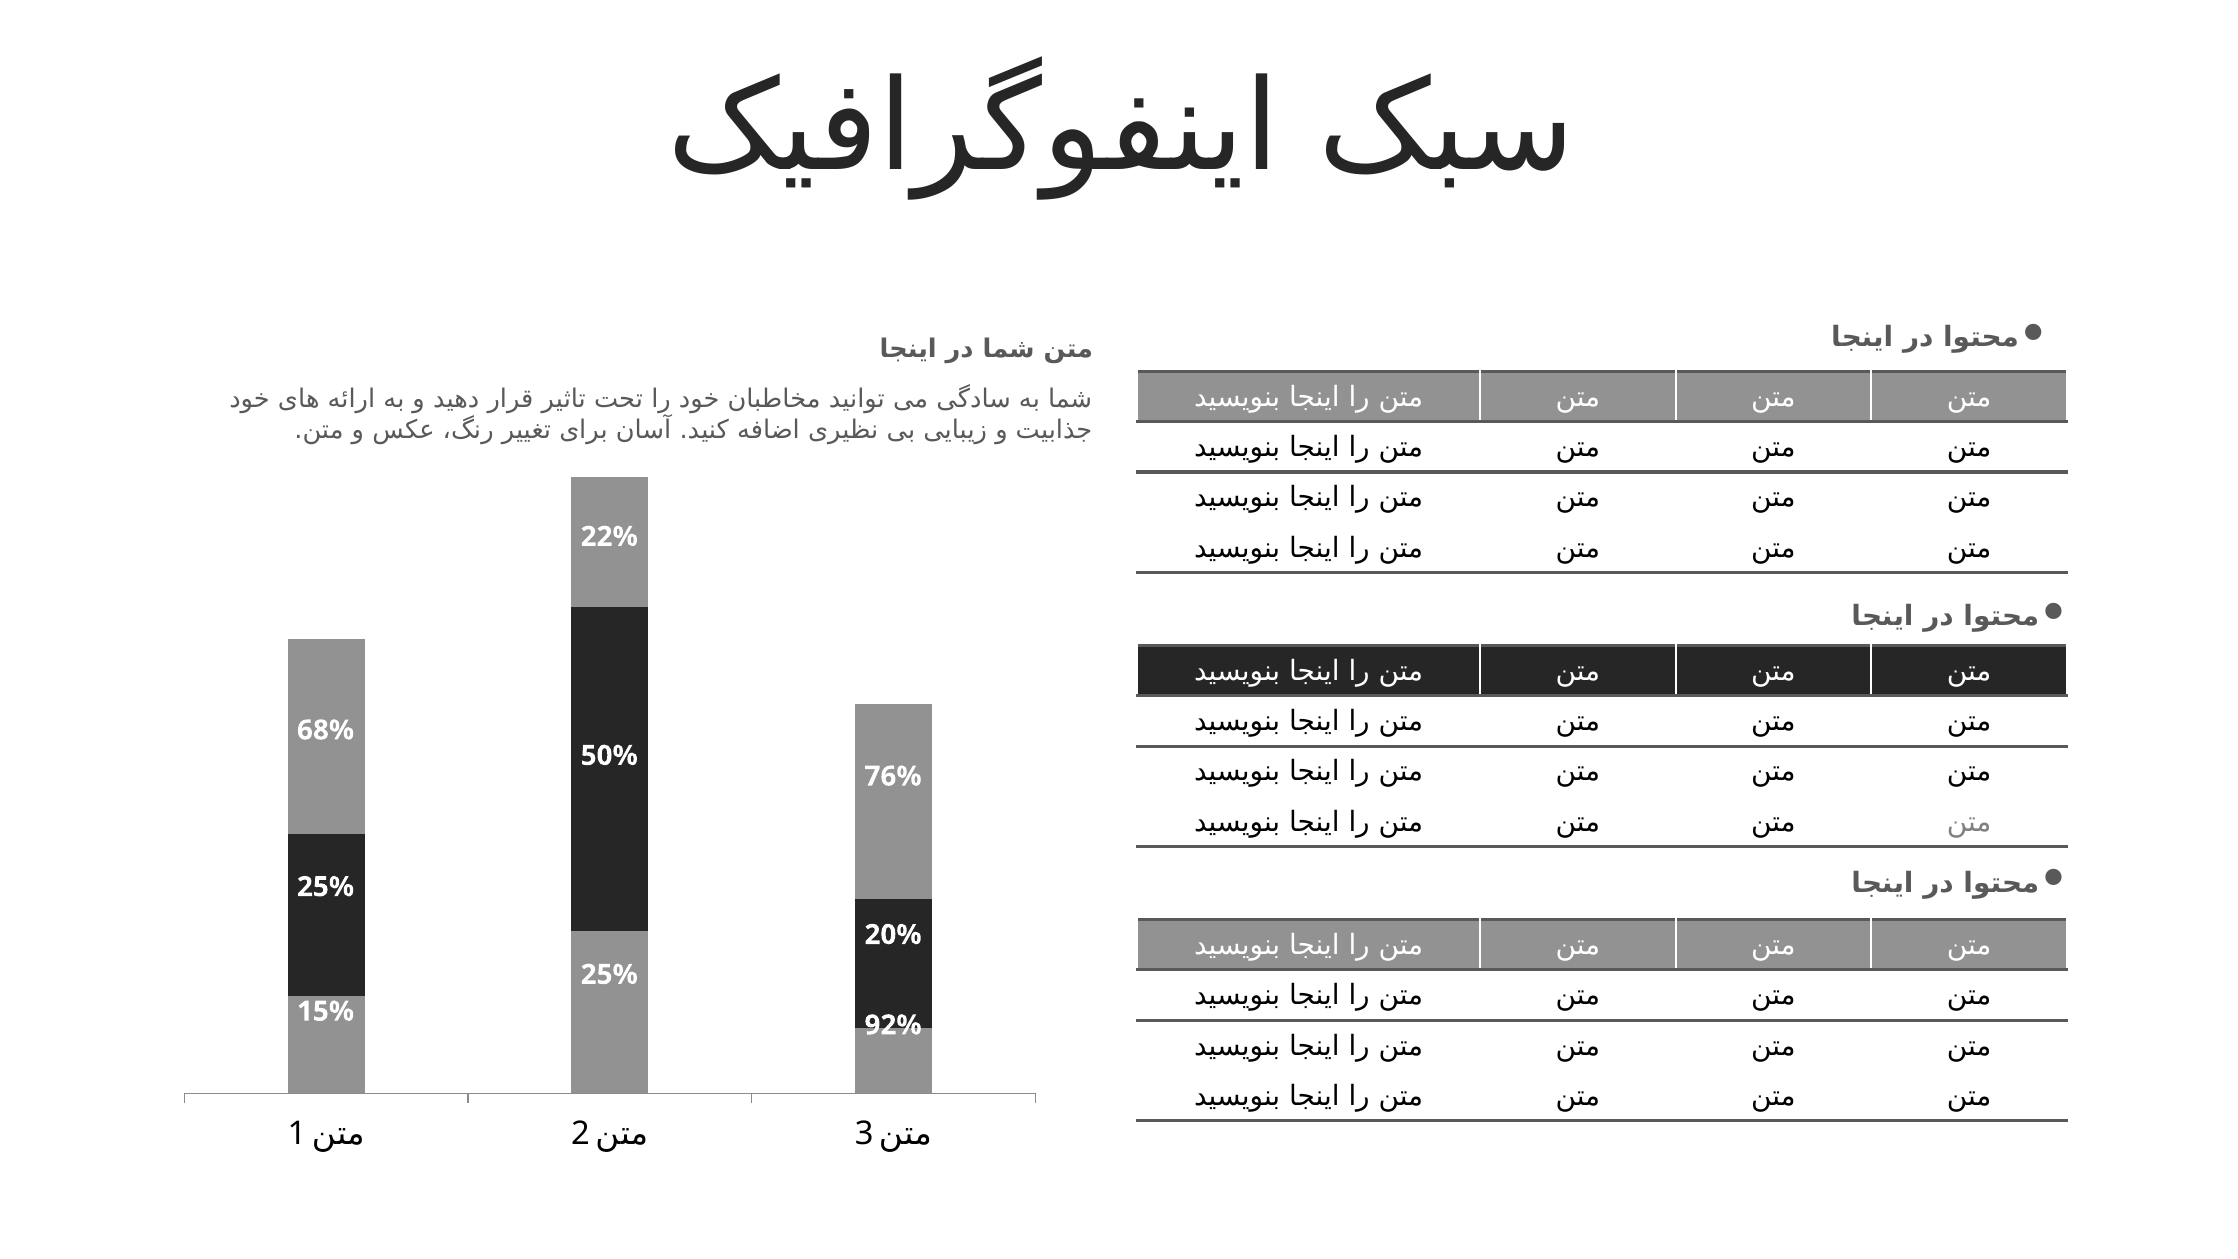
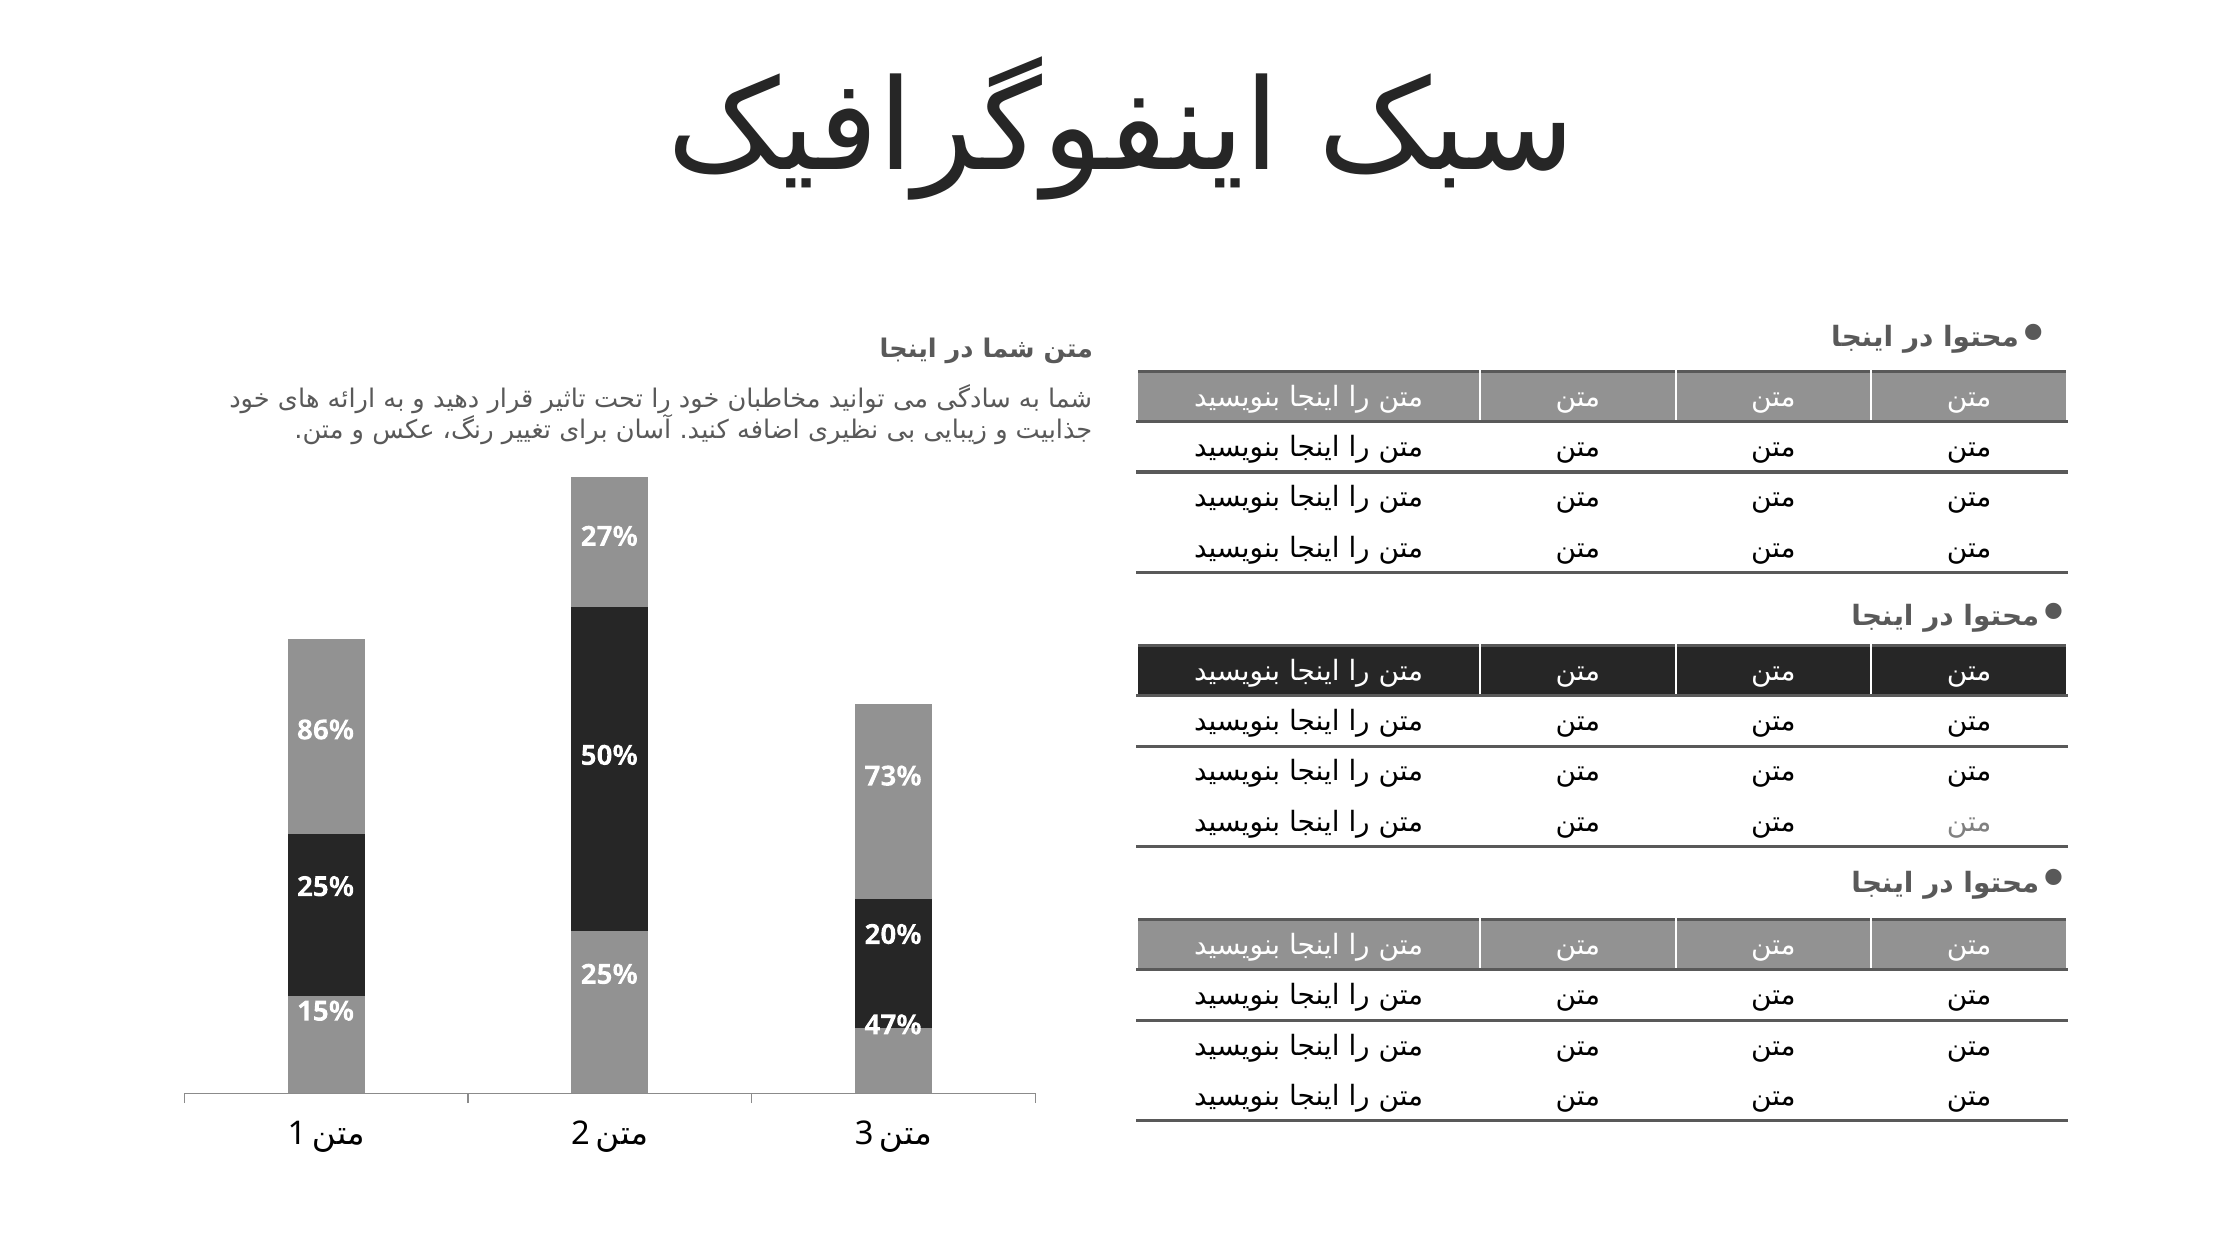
22%: 22% -> 27% (609, 537)
68%: 68% -> 86% (326, 730)
76%: 76% -> 73% (893, 776)
92%: 92% -> 47% (893, 1025)
